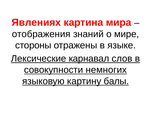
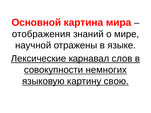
Явлениях: Явлениях -> Основной (36, 22)
стороны: стороны -> научной (33, 45)
балы: балы -> свою (116, 81)
